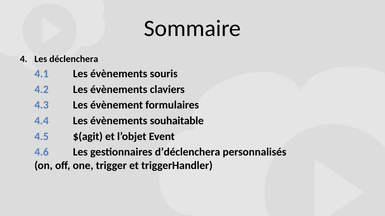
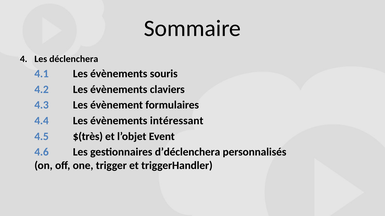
souhaitable: souhaitable -> intéressant (177, 121)
$(agit: $(agit -> $(très (88, 137)
